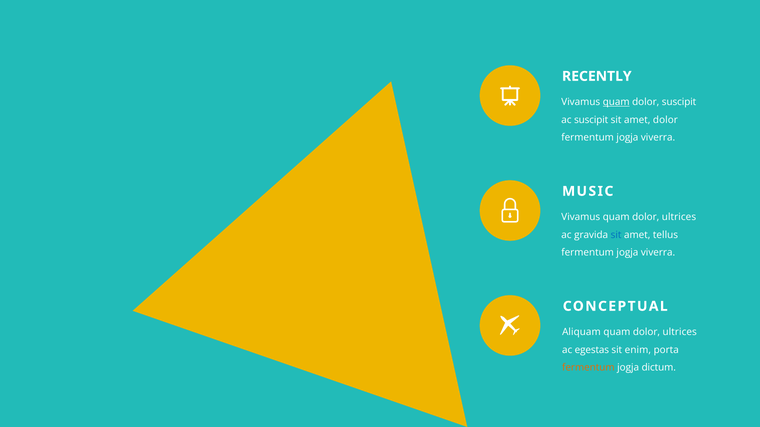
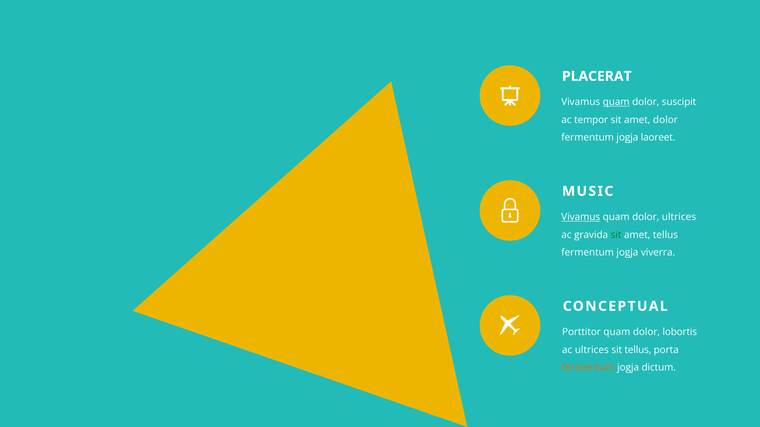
RECENTLY: RECENTLY -> PLACERAT (597, 76)
ac suscipit: suscipit -> tempor (591, 120)
viverra: viverra -> laoreet (658, 138)
Vivamus underline: none -> present (581, 217)
sit colour: blue -> green (616, 235)
Aliquam: Aliquam -> Porttitor (581, 332)
ultrices: ultrices -> lobortis (680, 332)
ac egestas: egestas -> ultrices (592, 350)
sit enim: enim -> tellus (638, 350)
